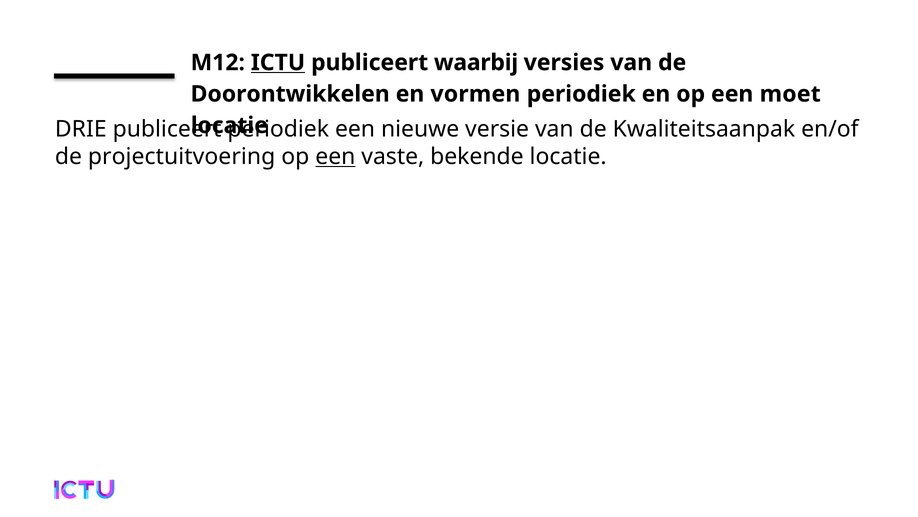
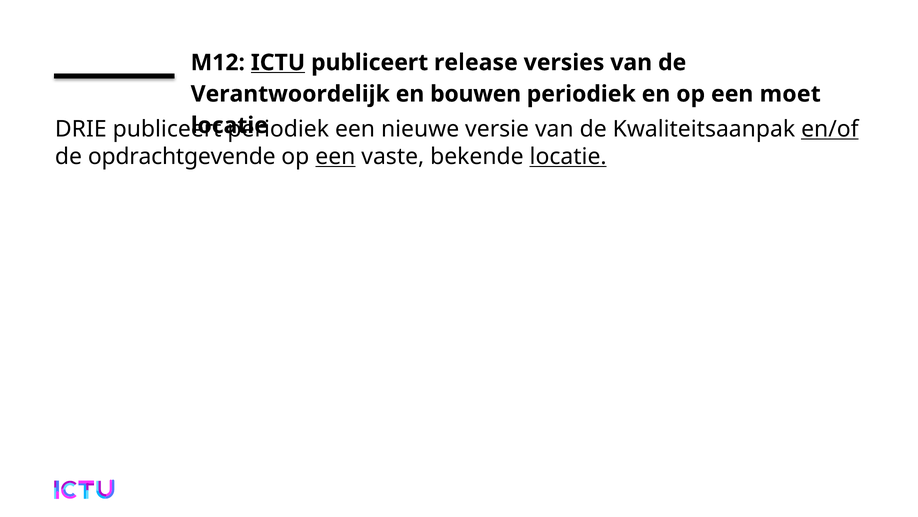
waarbij: waarbij -> release (476, 63)
Doorontwikkelen: Doorontwikkelen -> Verantwoordelijk (290, 94)
vormen: vormen -> bouwen (476, 94)
en/of underline: none -> present (830, 129)
projectuitvoering: projectuitvoering -> opdrachtgevende (182, 156)
locatie underline: none -> present (568, 156)
